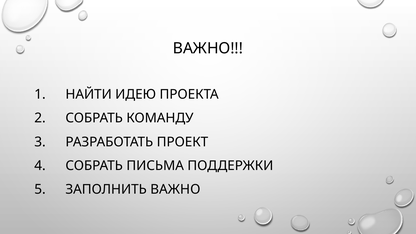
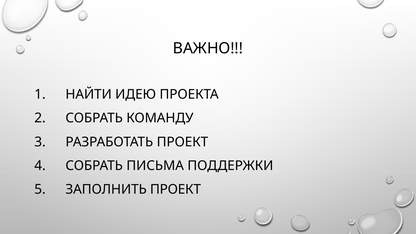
ЗАПОЛНИТЬ ВАЖНО: ВАЖНО -> ПРОЕКТ (175, 189)
